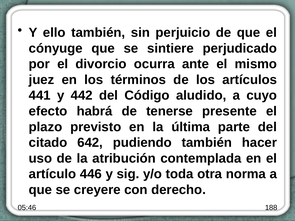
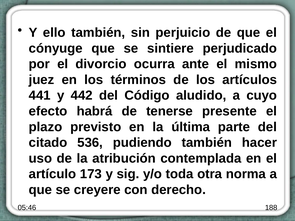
642: 642 -> 536 (90, 143)
446: 446 -> 173 (91, 174)
